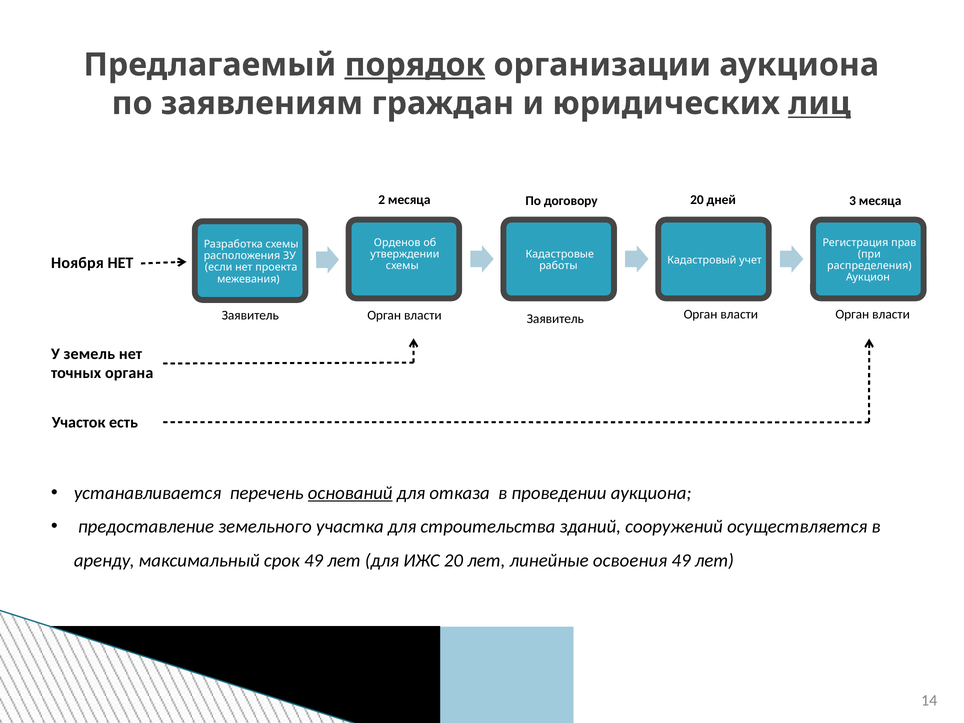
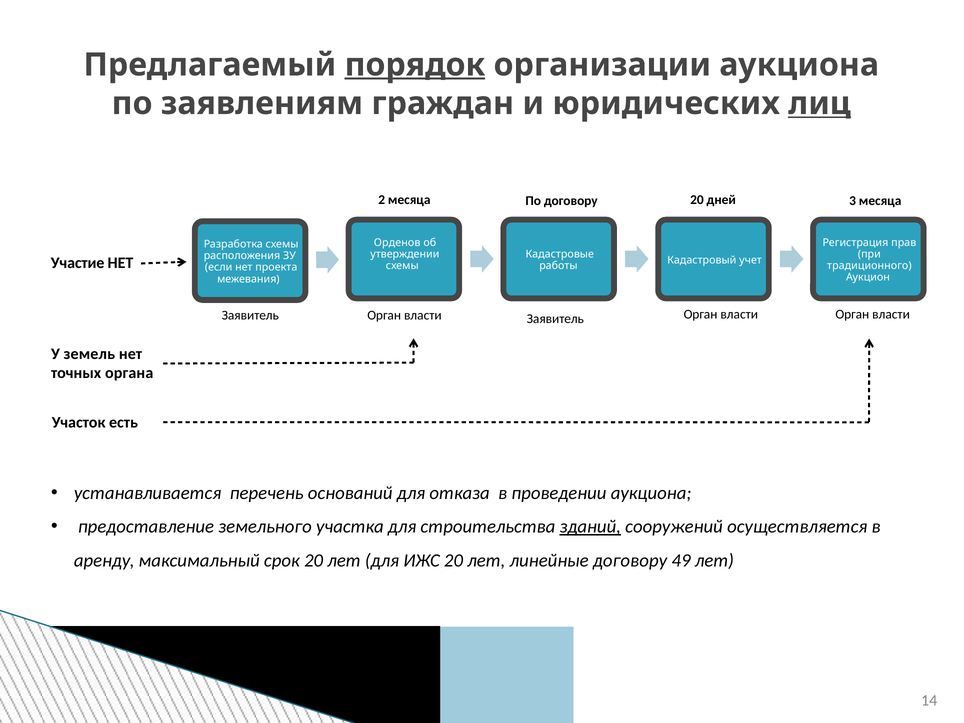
Ноября: Ноября -> Участие (78, 263)
распределения: распределения -> традиционного (869, 266)
оснований underline: present -> none (350, 493)
зданий underline: none -> present (590, 527)
срок 49: 49 -> 20 (314, 560)
линейные освоения: освоения -> договору (630, 560)
